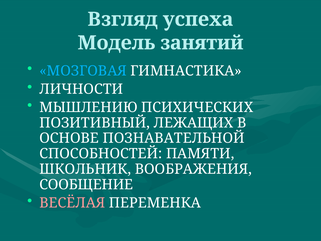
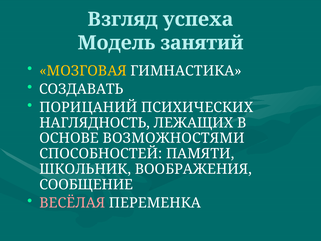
МОЗГОВАЯ colour: light blue -> yellow (83, 71)
ЛИЧНОСТИ: ЛИЧНОСТИ -> СОЗДАВАТЬ (81, 89)
МЫШЛЕНИЮ: МЫШЛЕНИЮ -> ПОРИЦАНИЙ (88, 107)
ПОЗИТИВНЫЙ: ПОЗИТИВНЫЙ -> НАГЛЯДНОСТЬ (95, 123)
ПОЗНАВАТЕЛЬНОЙ: ПОЗНАВАТЕЛЬНОЙ -> ВОЗМОЖНОСТЯМИ (174, 138)
